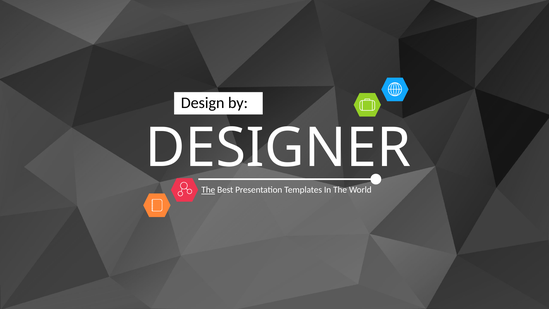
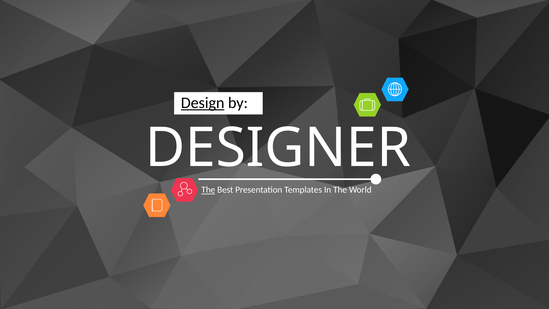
Design underline: none -> present (203, 103)
